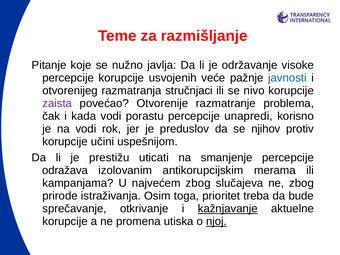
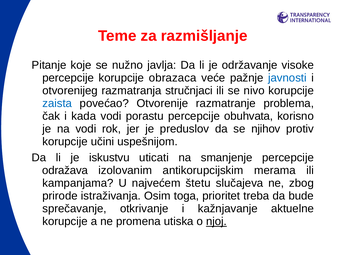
usvojenih: usvojenih -> obrazaca (173, 78)
zaista colour: purple -> blue (57, 103)
unapredi: unapredi -> obuhvata (249, 116)
prestižu: prestižu -> iskustvu (109, 158)
najvećem zbog: zbog -> štetu (198, 183)
kažnjavanje underline: present -> none (228, 209)
